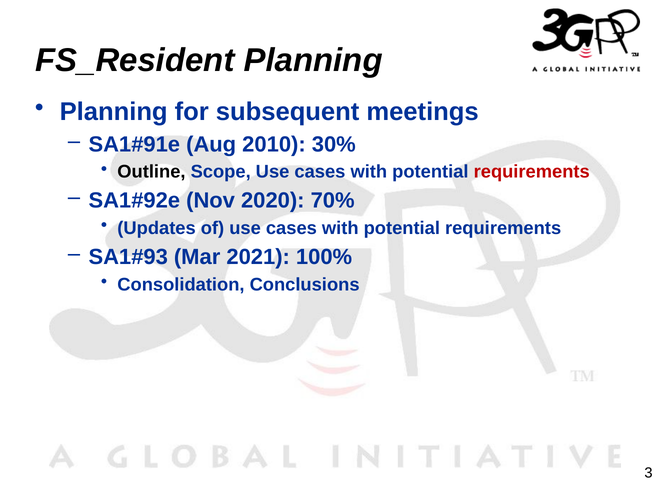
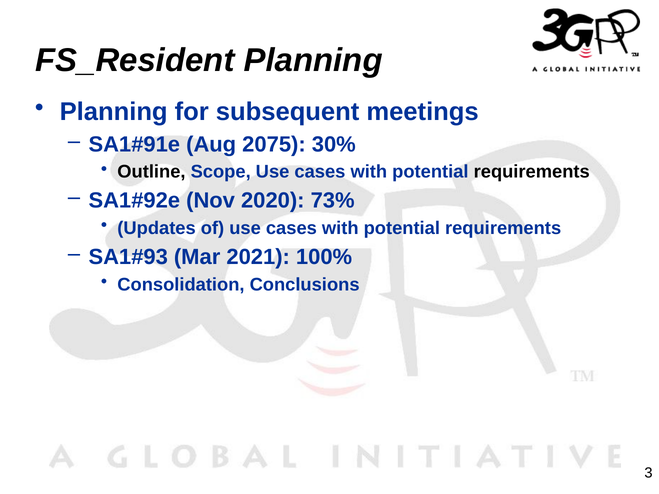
2010: 2010 -> 2075 (274, 144)
requirements colour: red -> black (532, 172)
70%: 70% -> 73% (333, 201)
